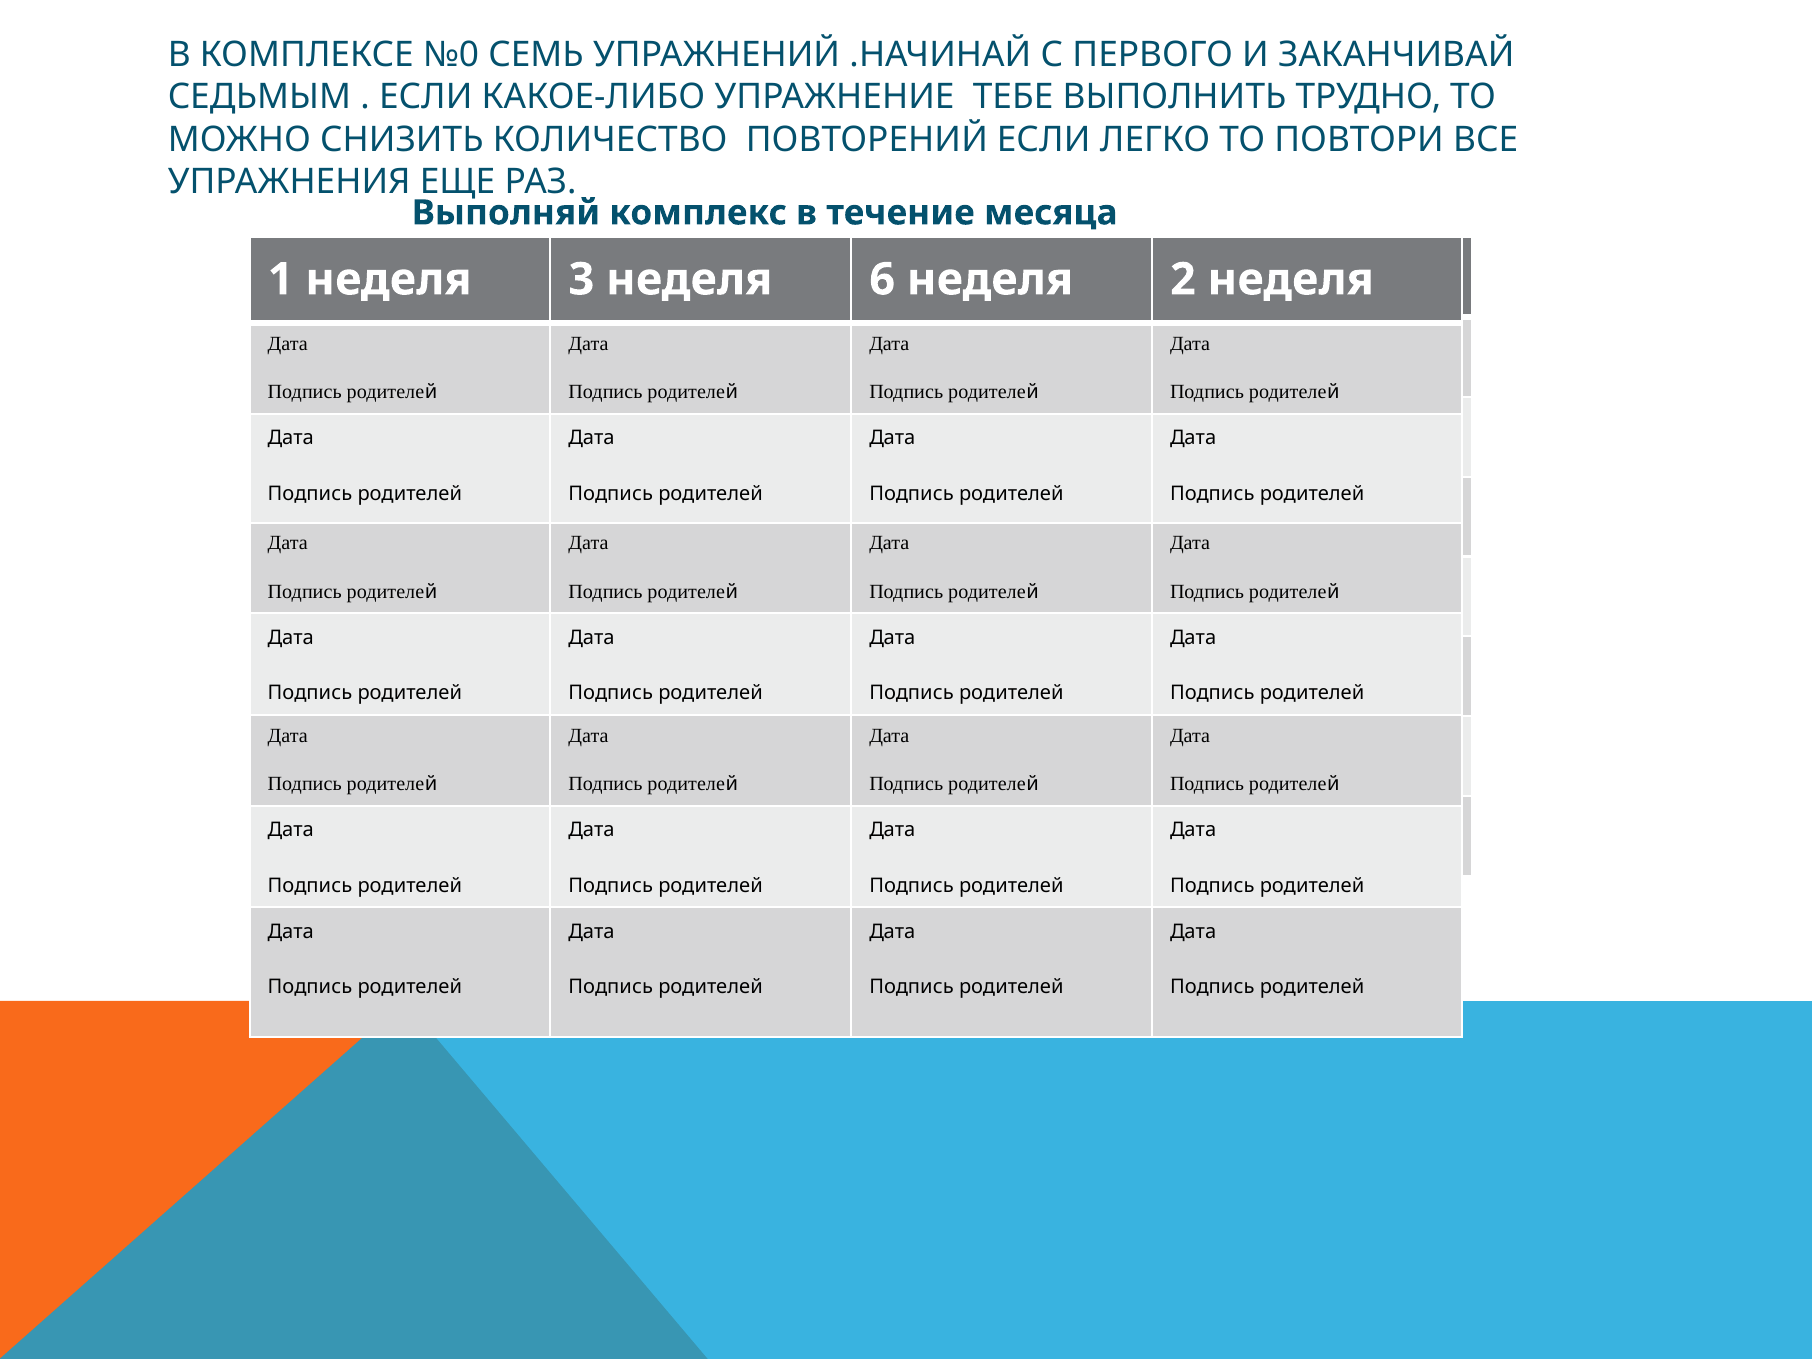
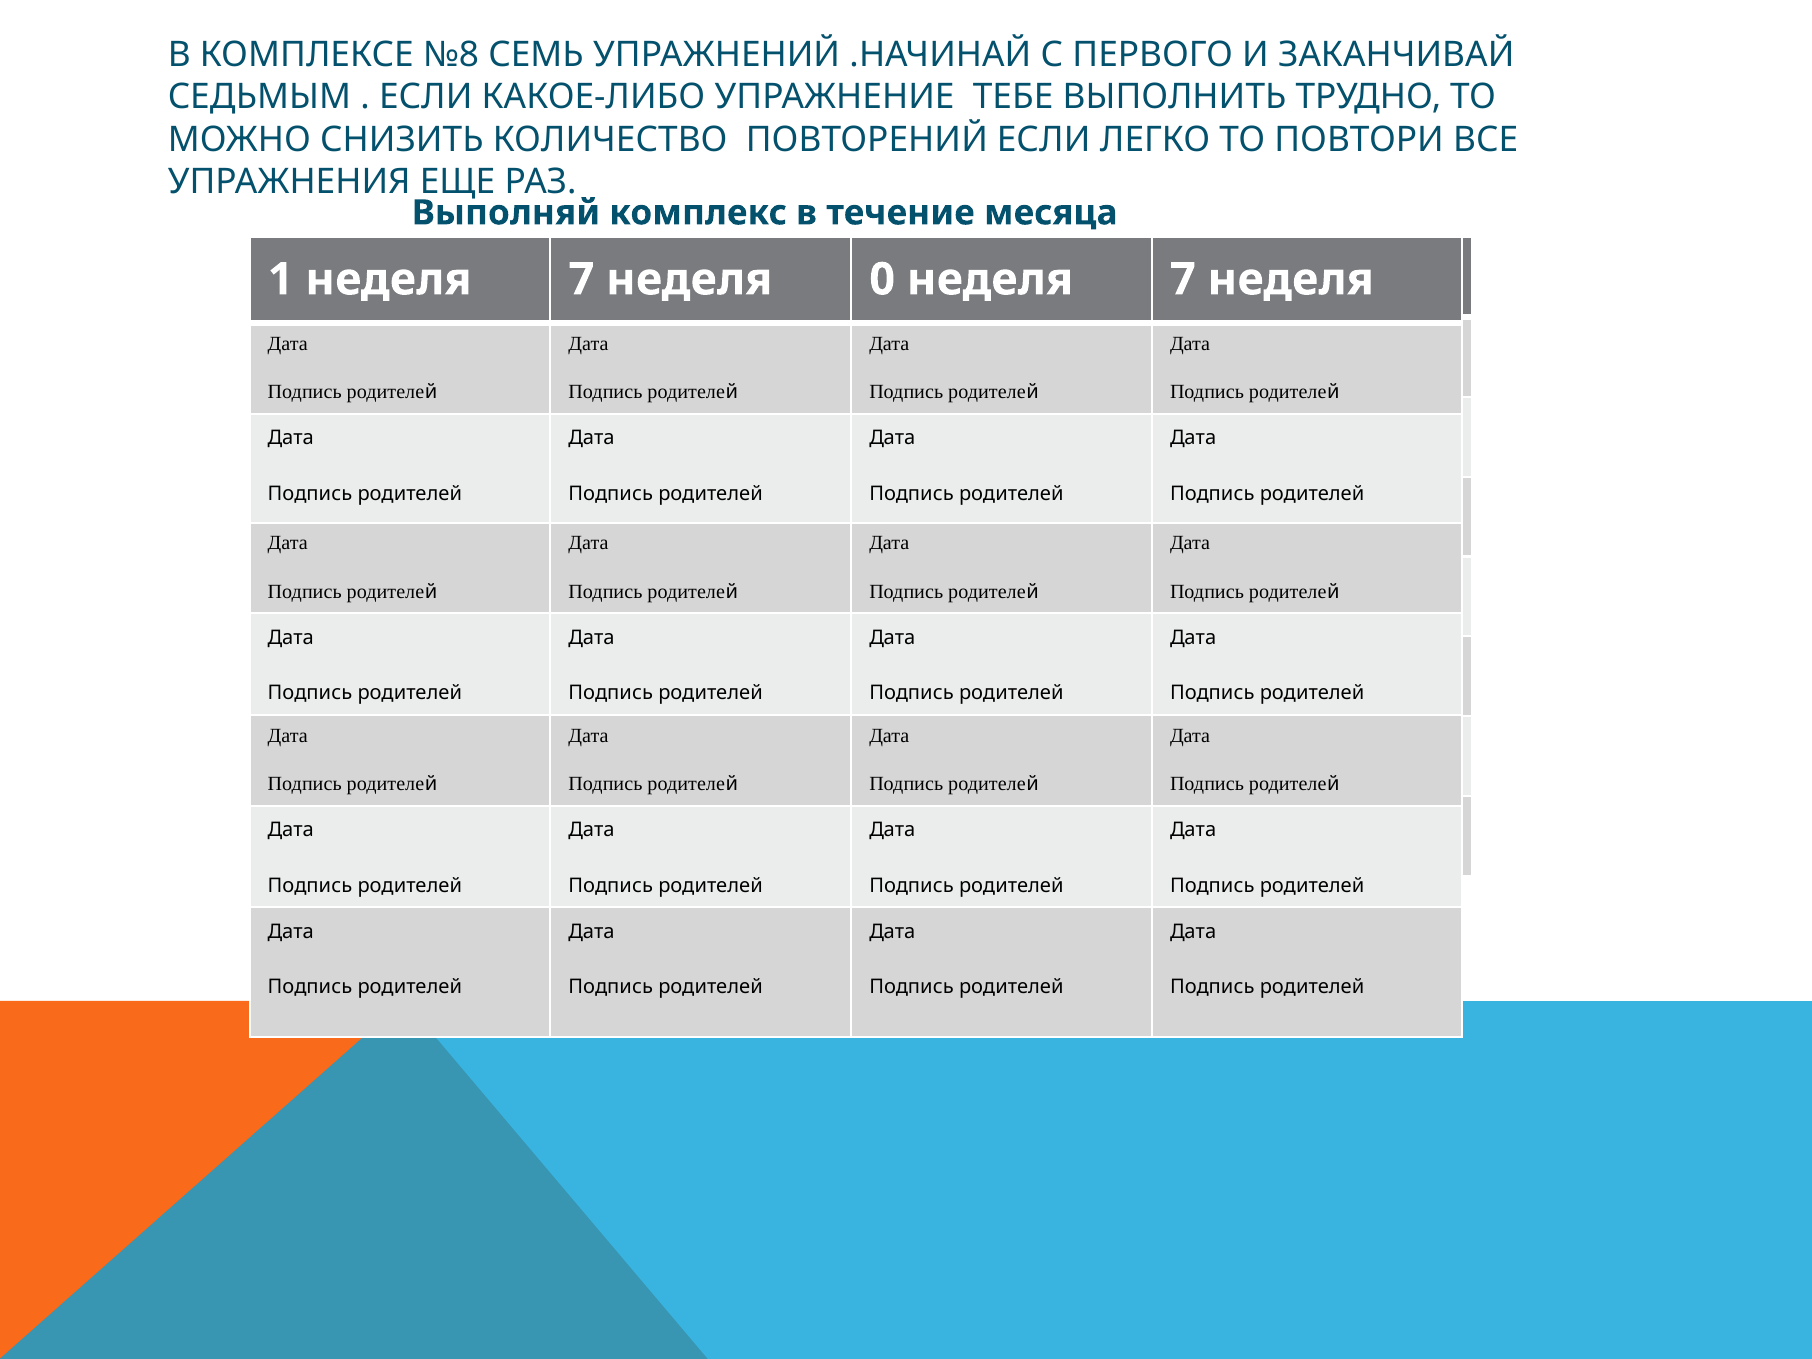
№0: №0 -> №8 (451, 55)
1 неделя 3: 3 -> 7 (581, 280)
6: 6 -> 0 (882, 280)
2: 2 -> 7 (1183, 280)
